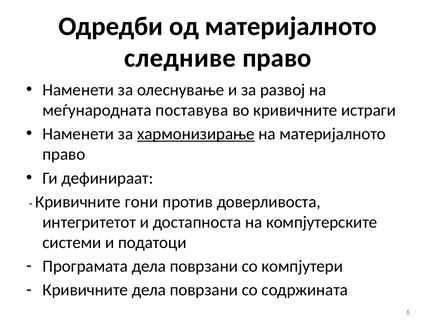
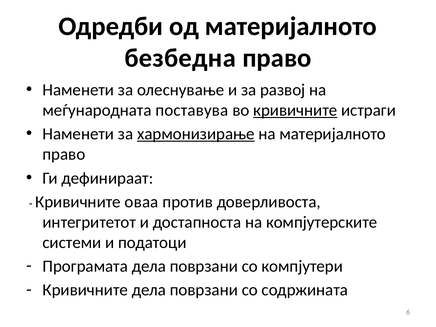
следниве: следниве -> безбедна (180, 58)
кривичните underline: none -> present (295, 110)
гони: гони -> оваа (142, 202)
